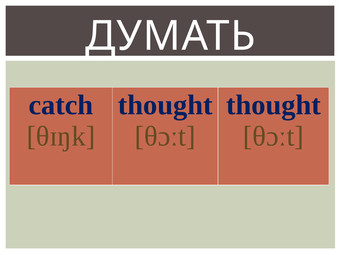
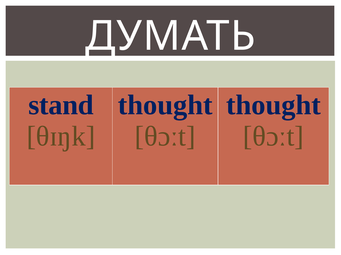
catch: catch -> stand (61, 105)
